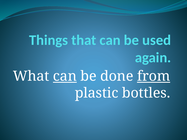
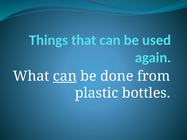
from underline: present -> none (154, 76)
